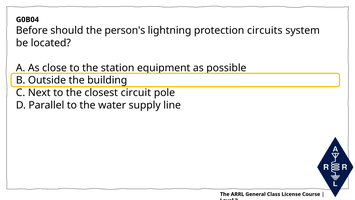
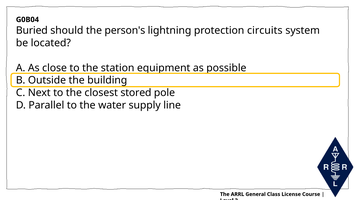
Before: Before -> Buried (32, 30)
circuit: circuit -> stored (136, 93)
